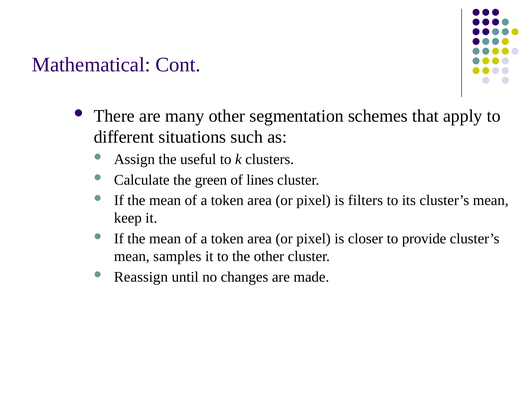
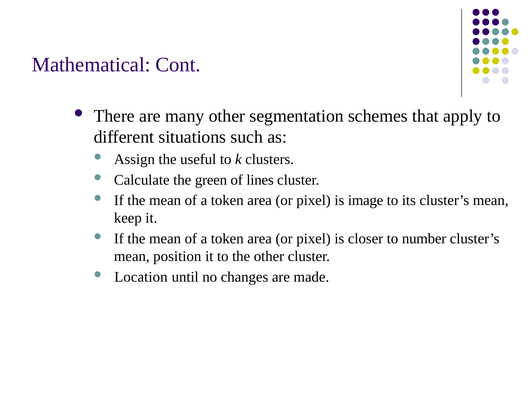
filters: filters -> image (366, 201)
provide: provide -> number (424, 239)
samples: samples -> position (177, 257)
Reassign: Reassign -> Location (141, 277)
